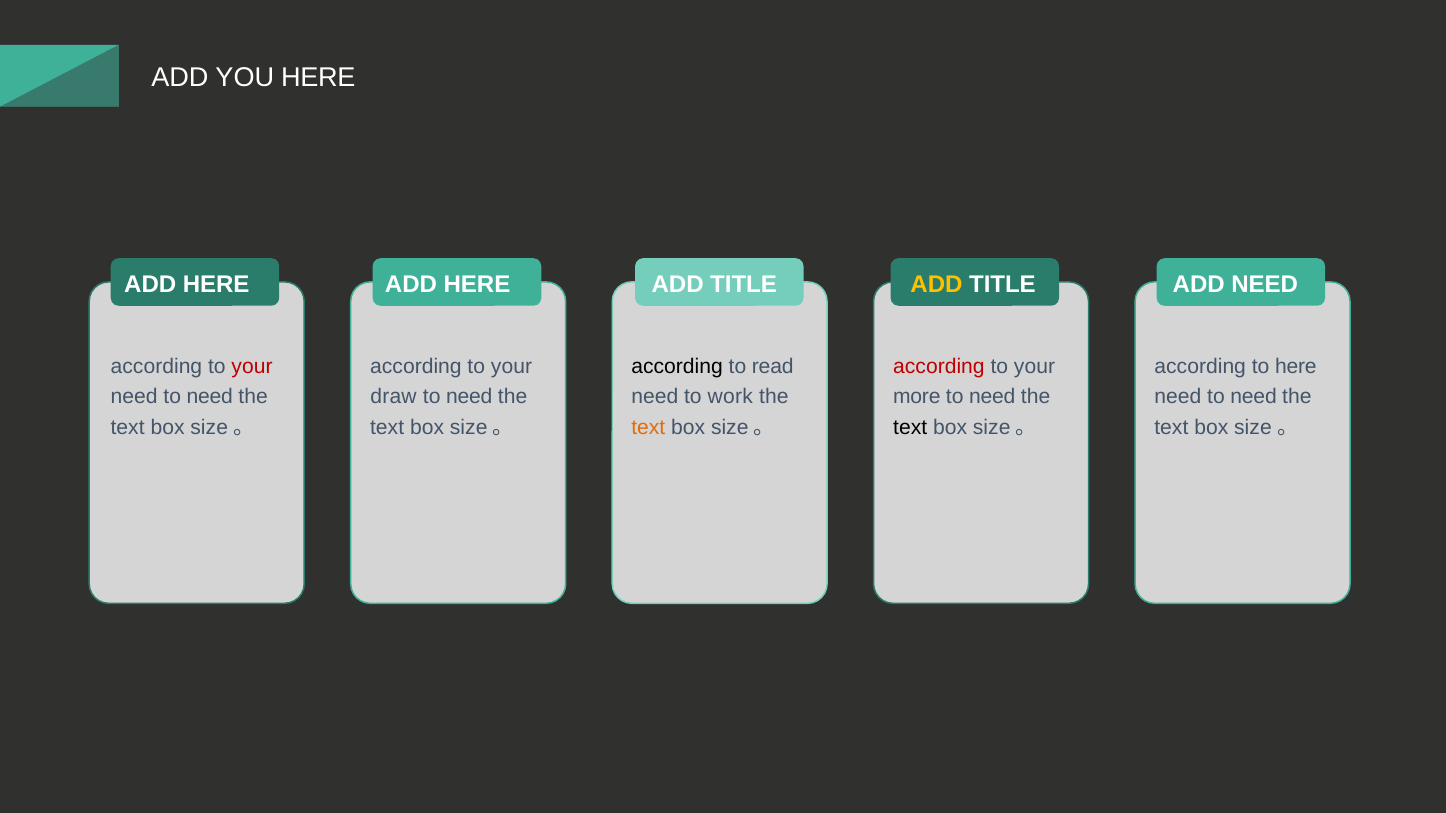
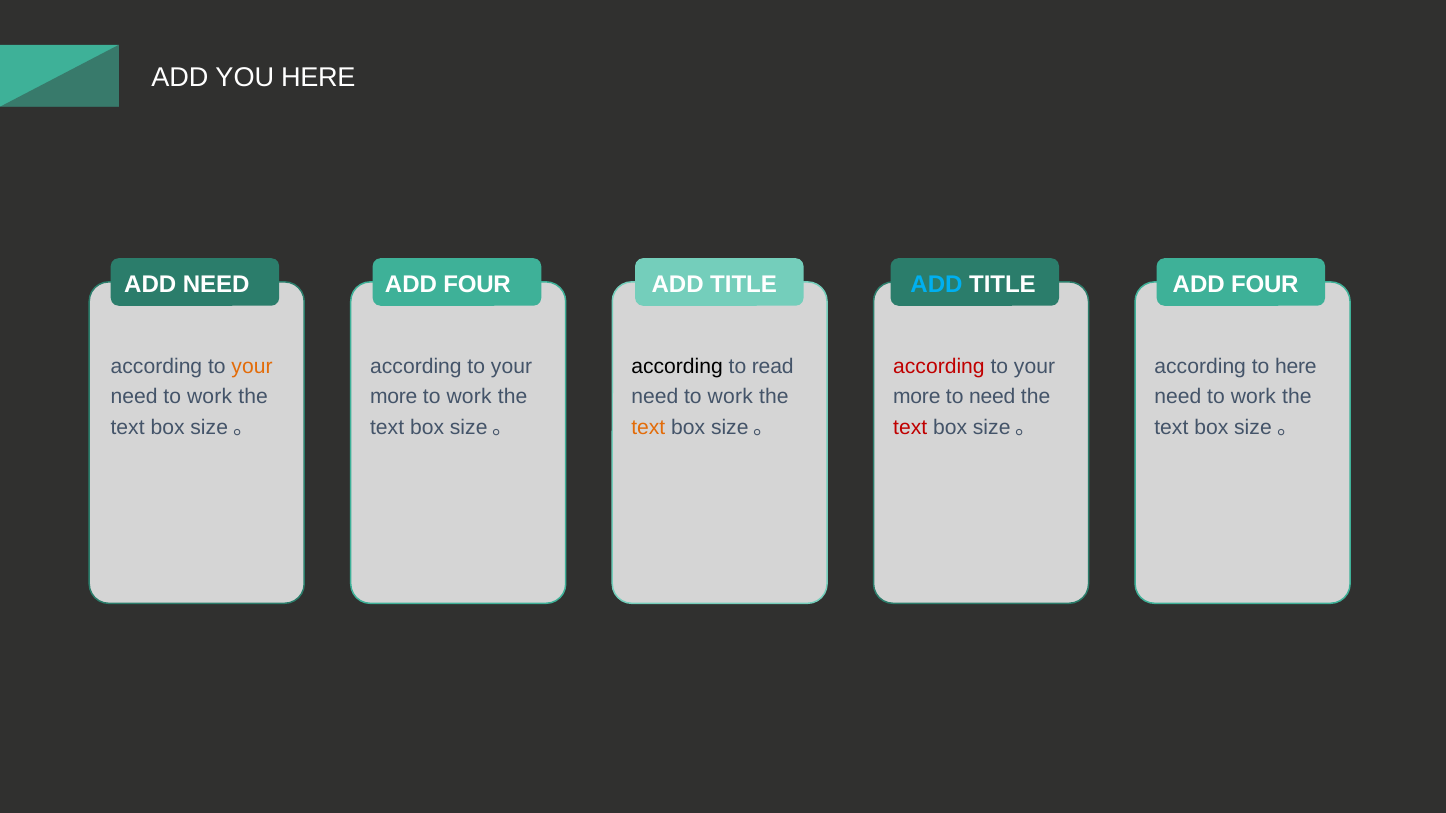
HERE: HERE -> NEED (216, 285)
HERE: HERE -> FOUR (477, 285)
ADD colour: yellow -> light blue (937, 285)
TITLE ADD NEED: NEED -> FOUR (1265, 285)
your colour: red -> orange (252, 367)
need: need -> work (210, 397)
draw: draw -> more (394, 397)
need: need -> work (469, 397)
need: need -> work (1253, 397)
text colour: black -> red (910, 427)
